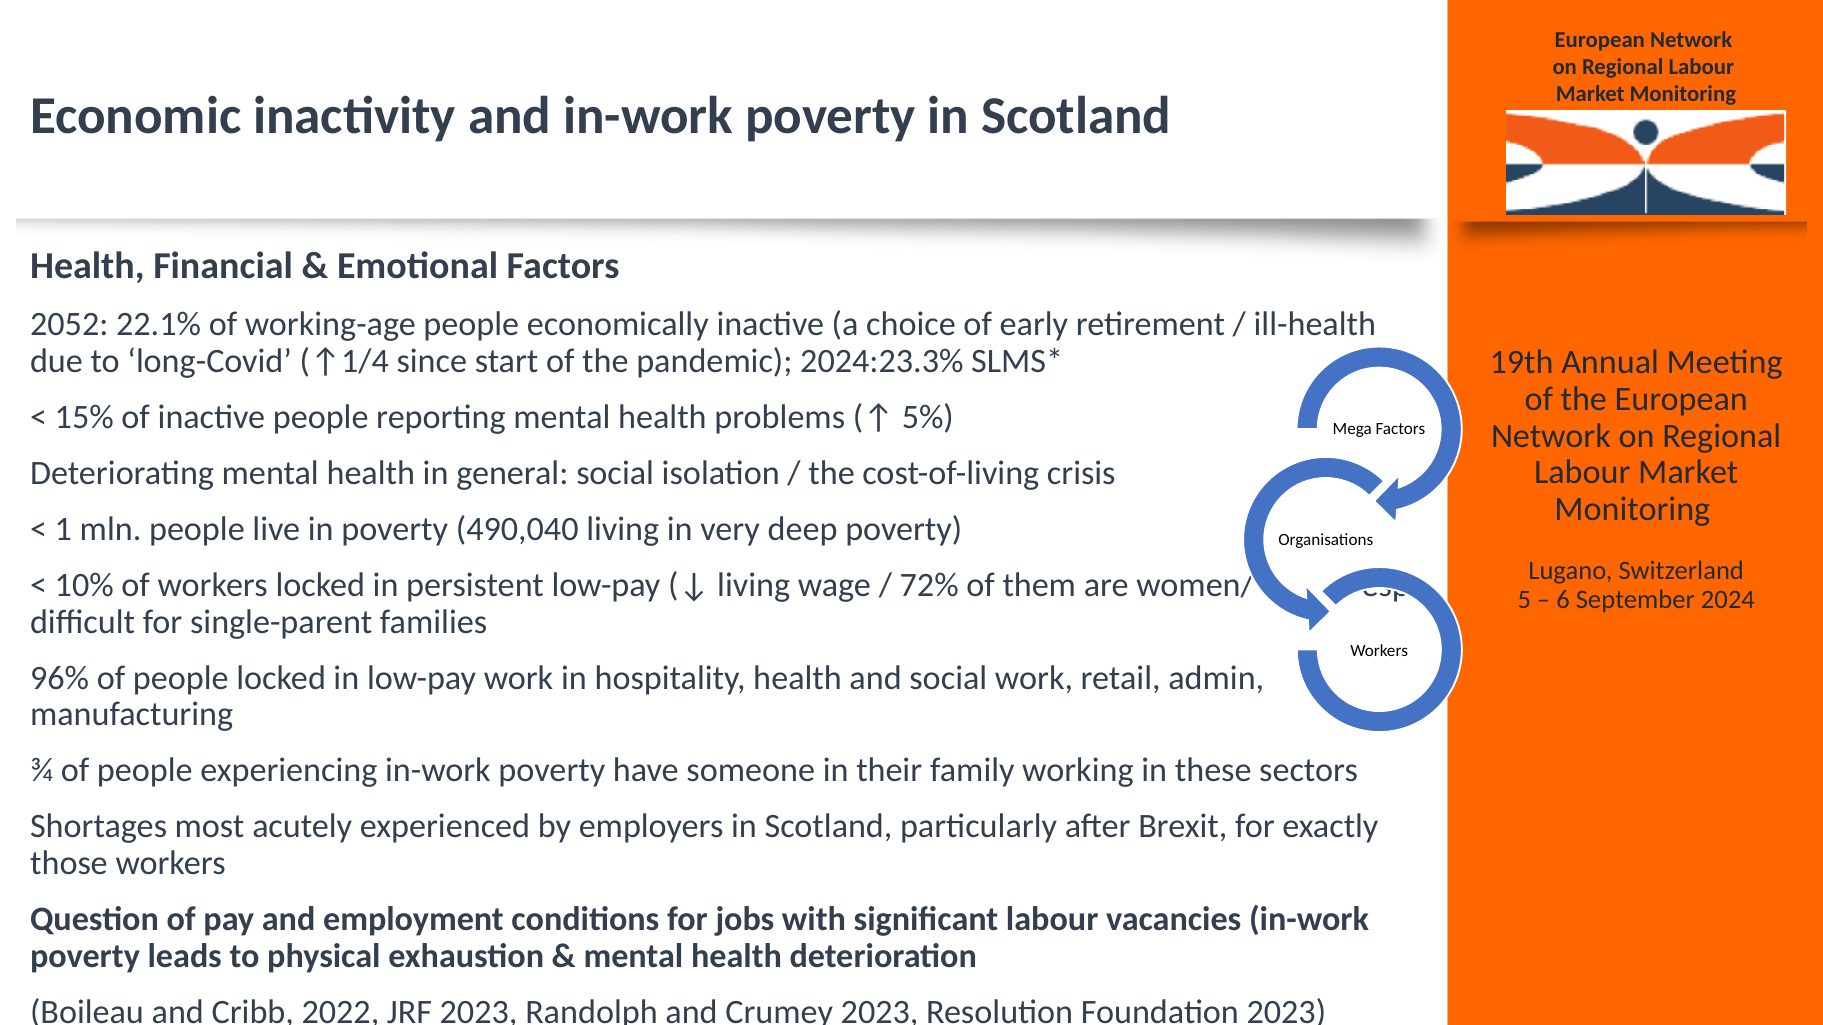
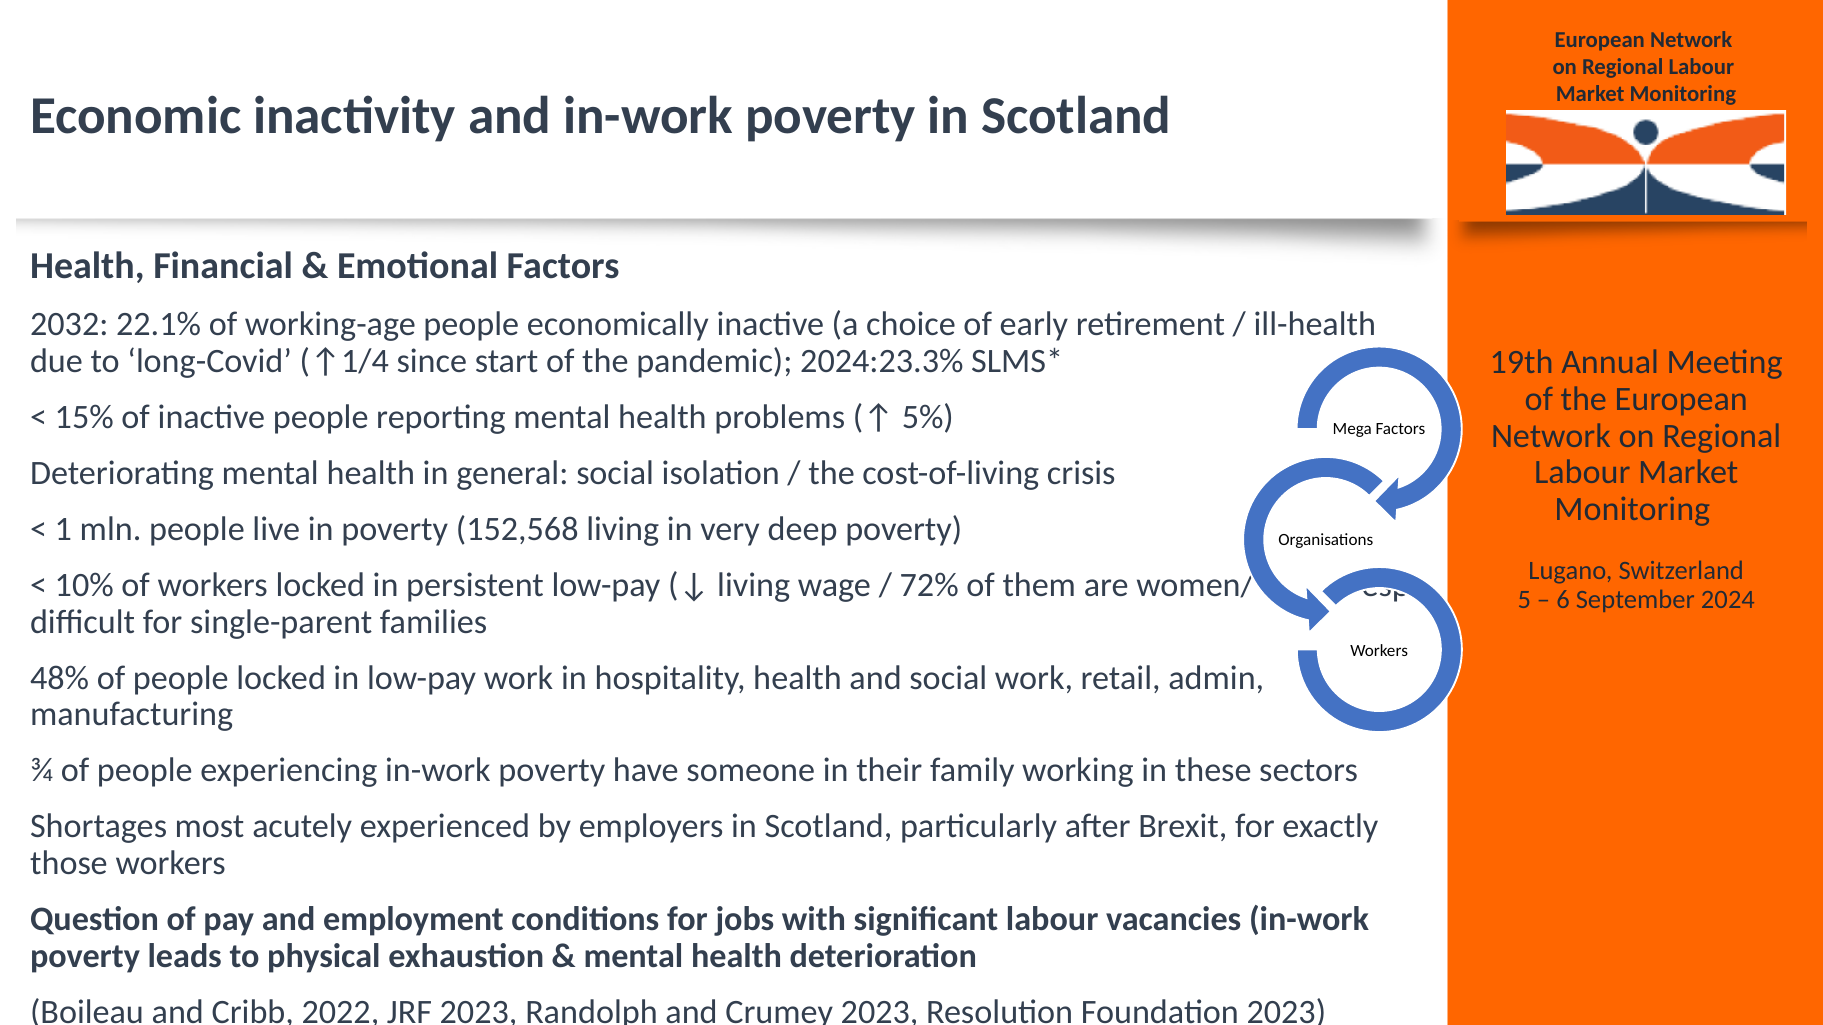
2052: 2052 -> 2032 (69, 325)
490,040: 490,040 -> 152,568 (517, 529)
96%: 96% -> 48% (60, 678)
